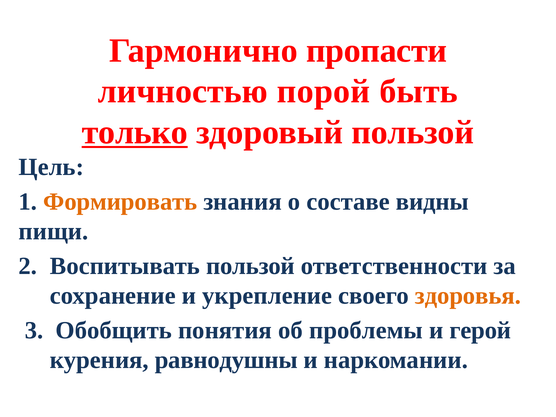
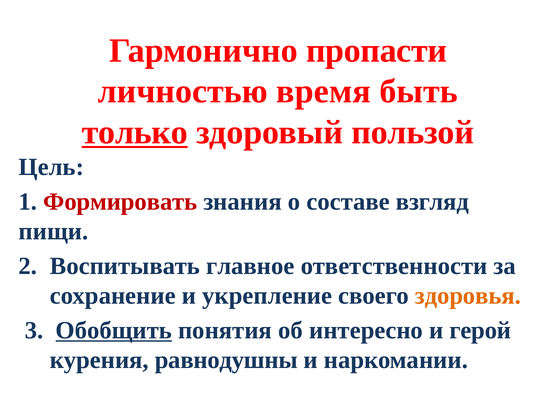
порой: порой -> время (324, 91)
Формировать colour: orange -> red (120, 202)
видны: видны -> взгляд (432, 202)
Воспитывать пользой: пользой -> главное (250, 266)
Обобщить underline: none -> present (114, 330)
проблемы: проблемы -> интересно (366, 330)
